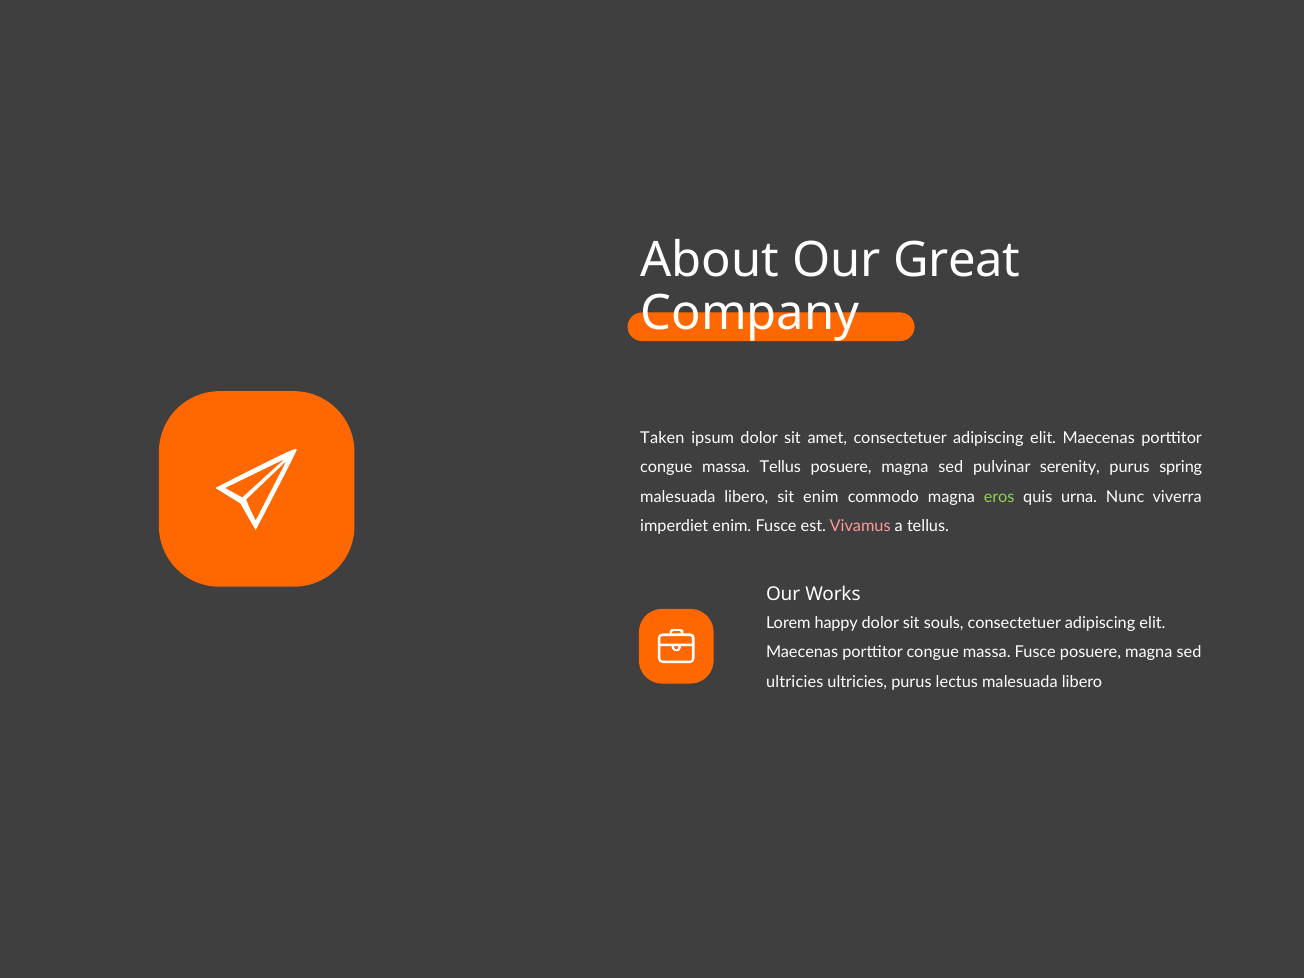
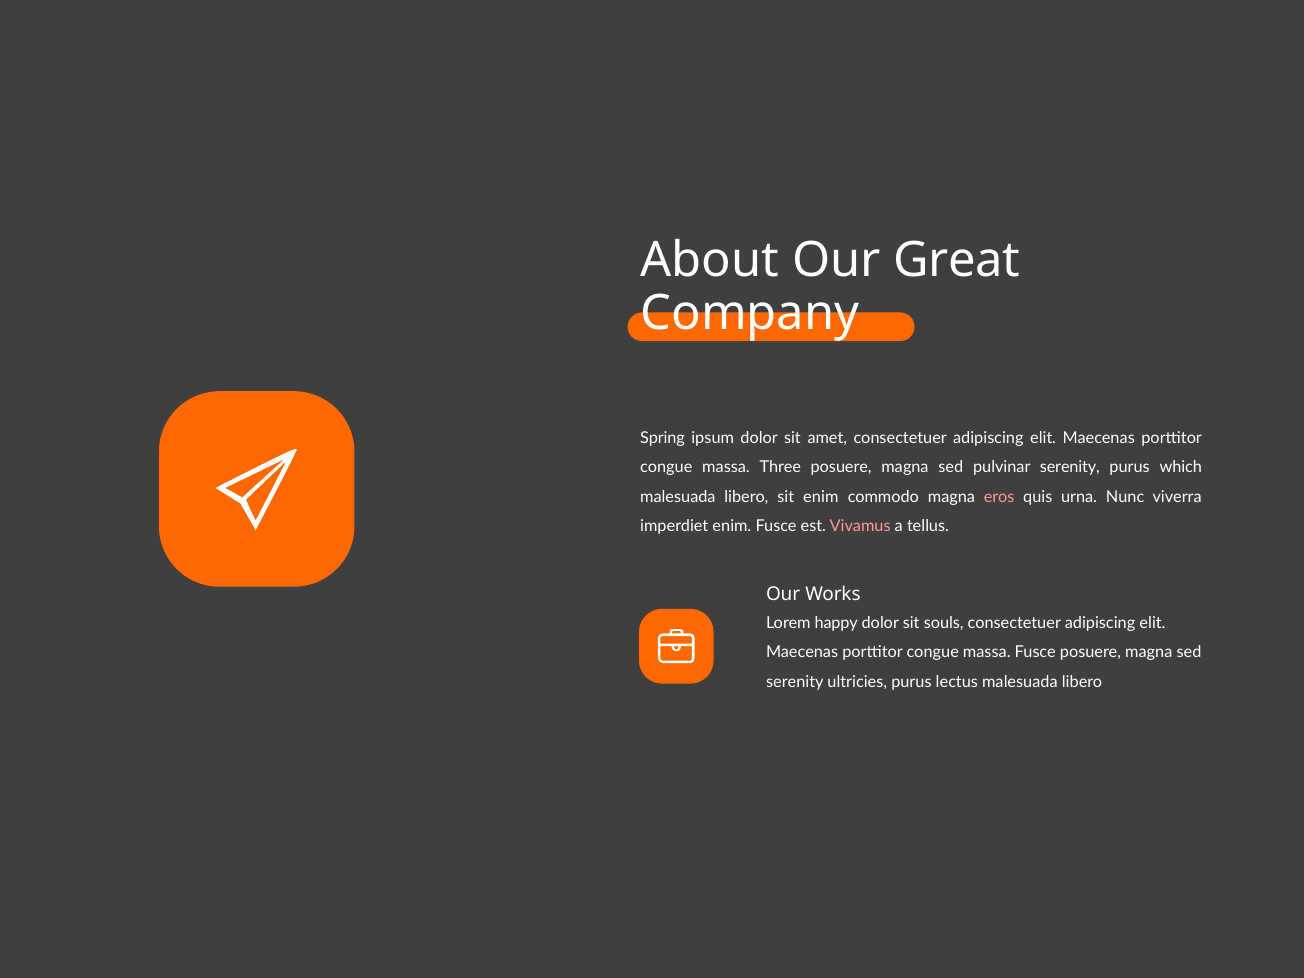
Taken: Taken -> Spring (663, 438)
massa Tellus: Tellus -> Three (780, 467)
spring: spring -> which (1181, 467)
eros colour: light green -> pink (999, 497)
ultricies: ultricies -> serenity (795, 682)
